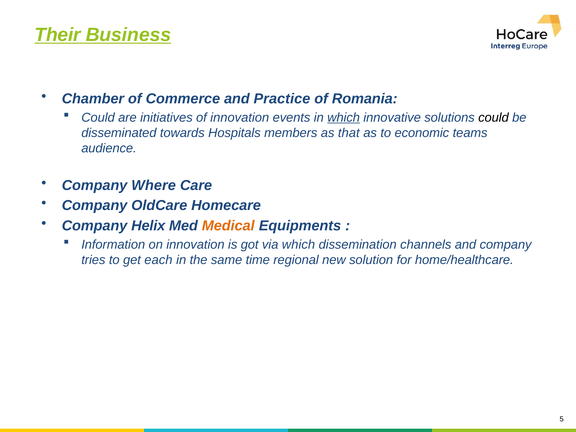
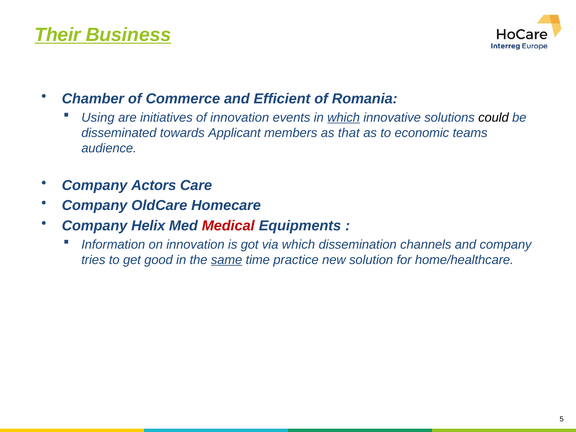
Practice: Practice -> Efficient (282, 99)
Could: Could -> Using (98, 117)
Hospitals: Hospitals -> Applicant (234, 133)
Where: Where -> Actors (154, 185)
Medical colour: orange -> red (228, 226)
each: each -> good (159, 260)
same underline: none -> present (227, 260)
regional: regional -> practice (296, 260)
